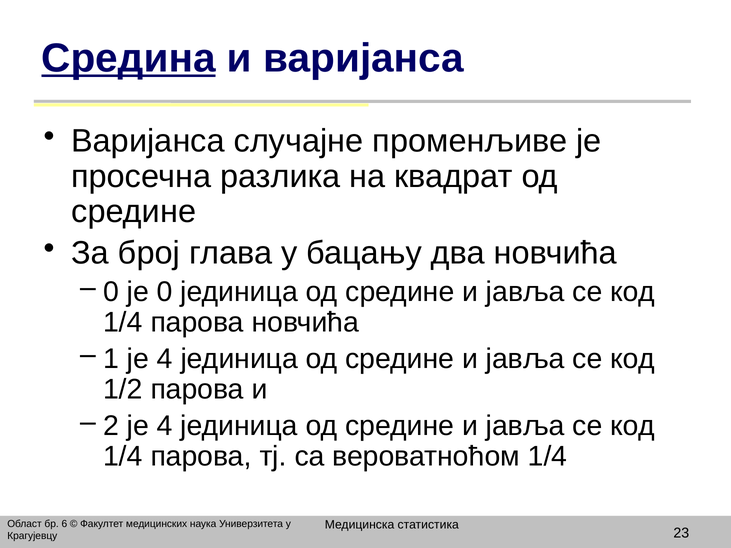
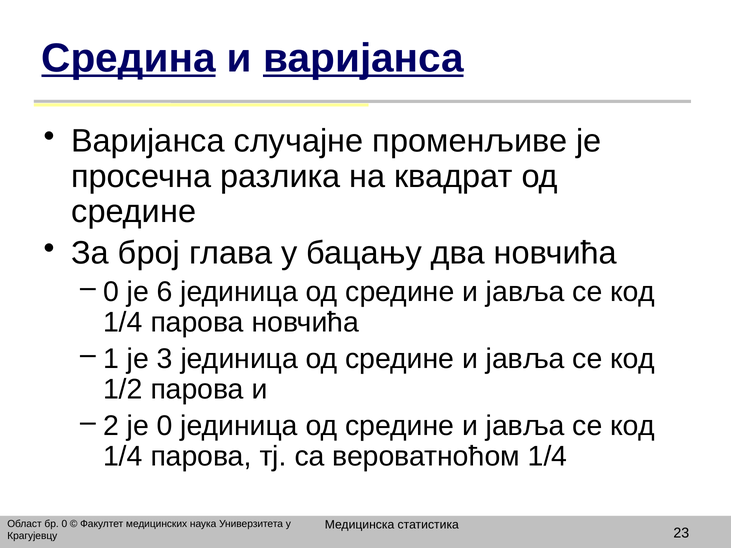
варијанса underline: none -> present (363, 58)
0: 0 -> 6 (165, 292)
4: 4 -> 3 (165, 359)
4: 4 -> 0 (165, 426)
бр 6: 6 -> 0 (64, 524)
